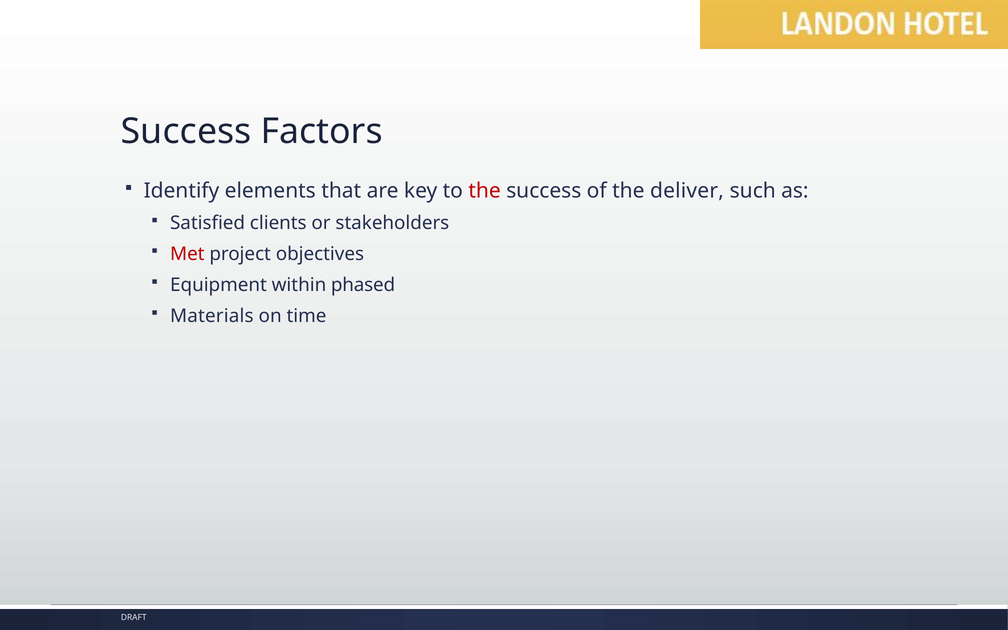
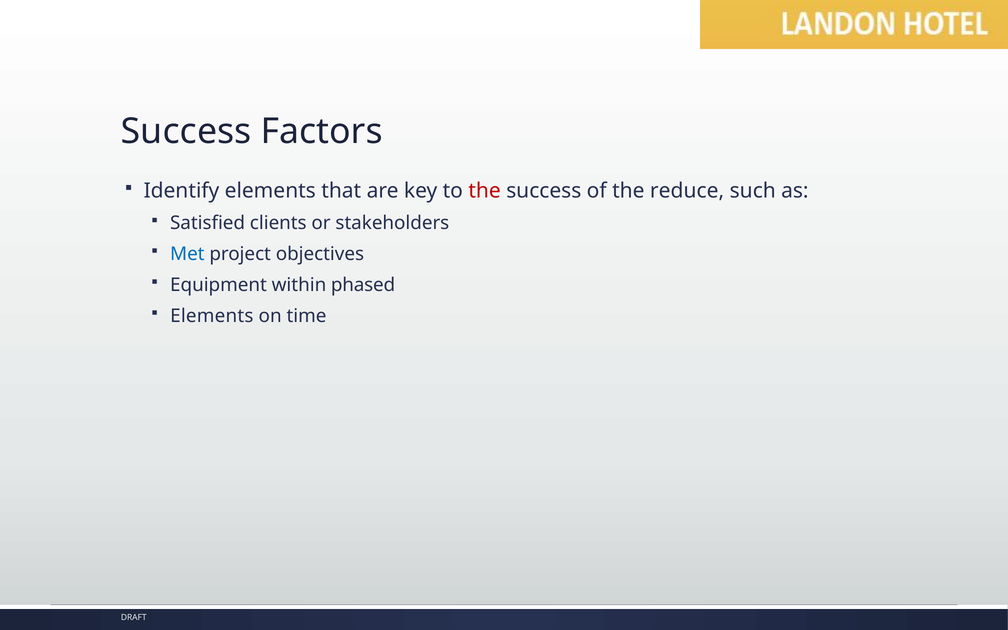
deliver: deliver -> reduce (687, 191)
Met colour: red -> blue (187, 254)
Materials: Materials -> Elements (212, 316)
